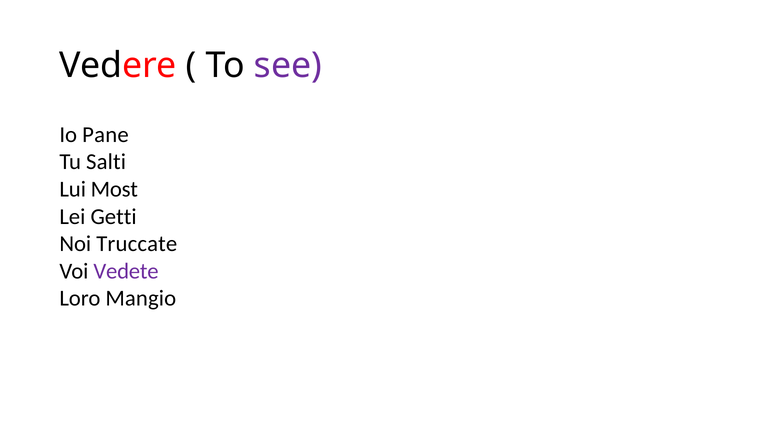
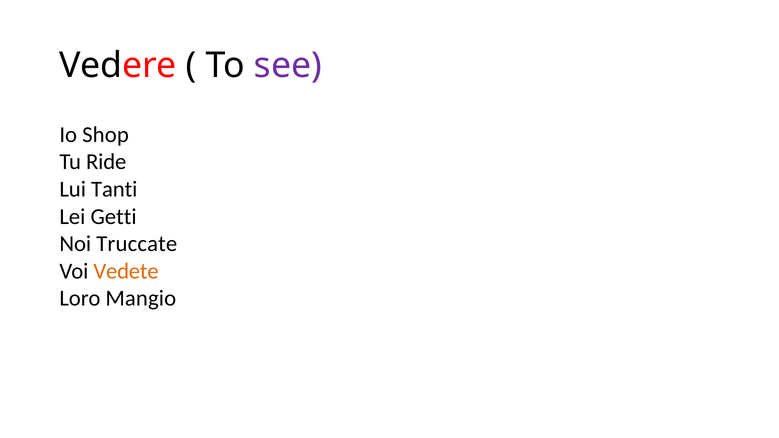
Pane: Pane -> Shop (106, 135)
Salti: Salti -> Ride (106, 162)
Most: Most -> Tanti (114, 189)
Vedete colour: purple -> orange (126, 271)
